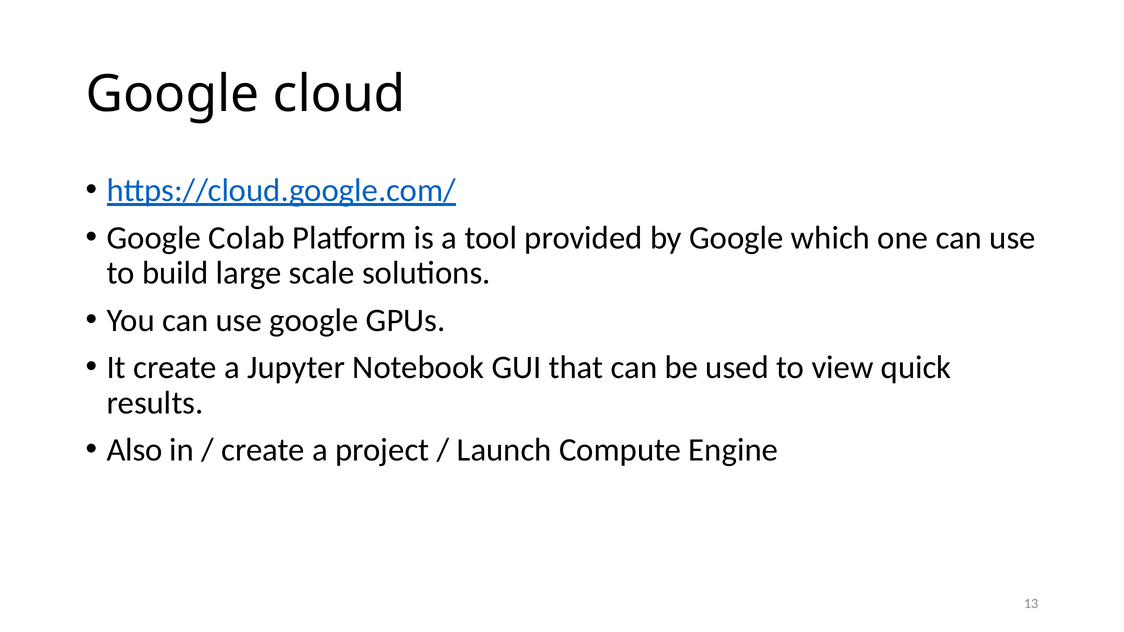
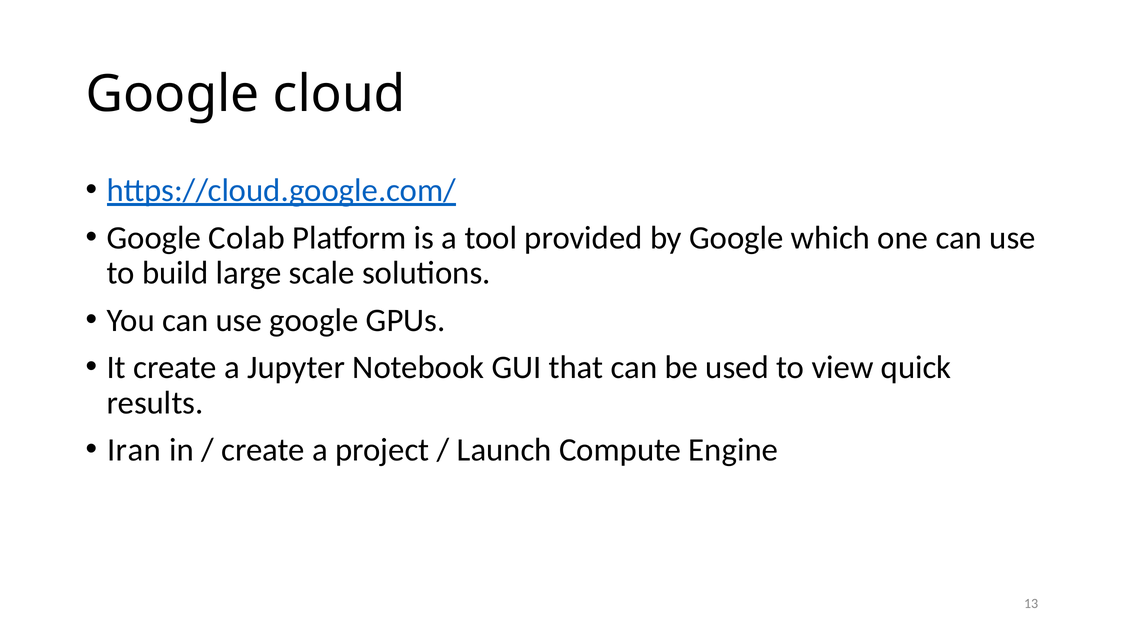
Also: Also -> Iran (134, 450)
